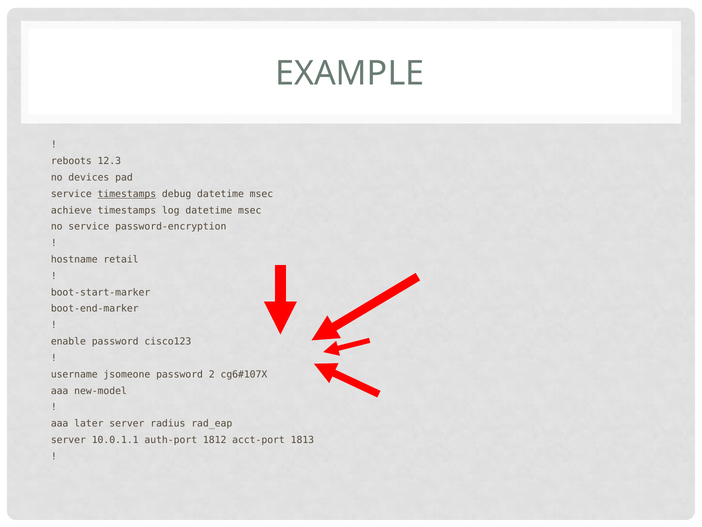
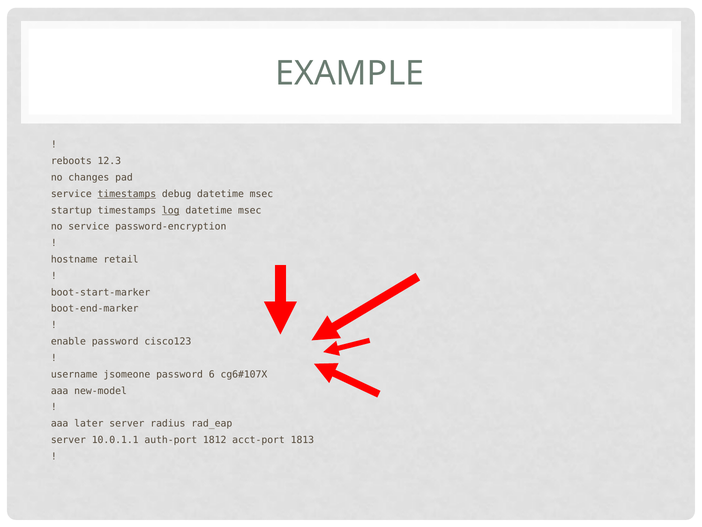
devices: devices -> changes (89, 177)
achieve: achieve -> startup (71, 210)
log underline: none -> present (171, 210)
2: 2 -> 6 (212, 374)
